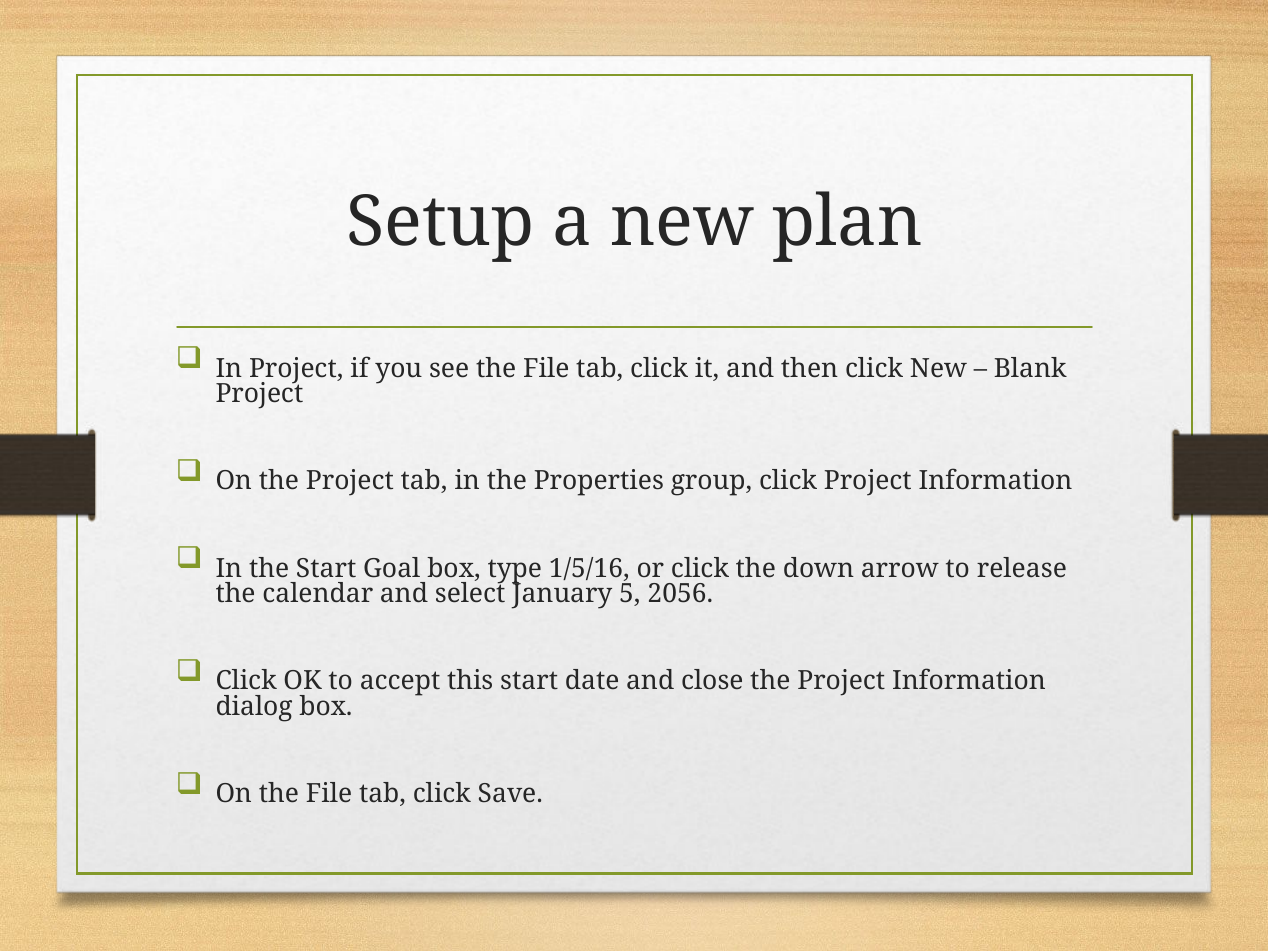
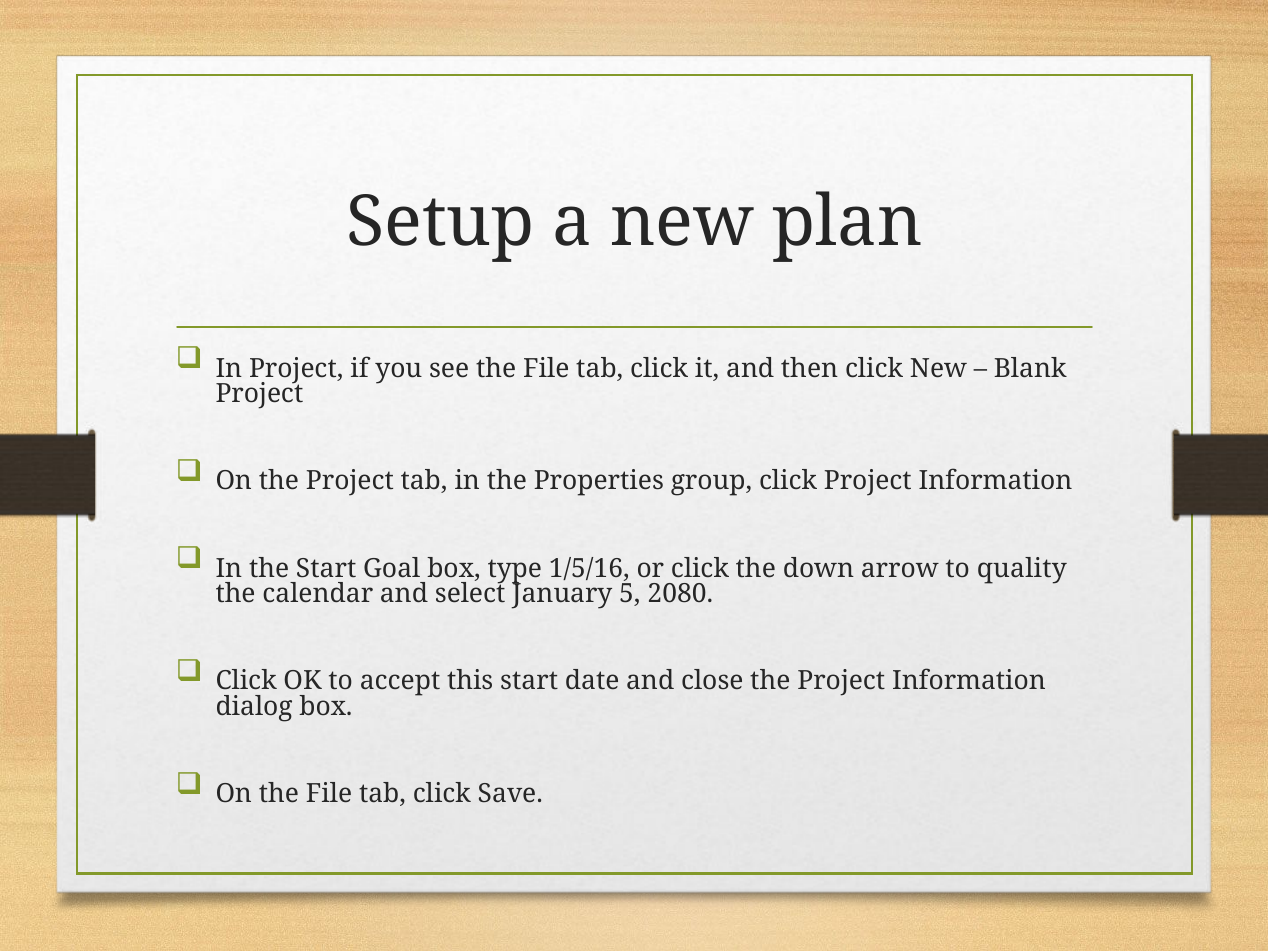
release: release -> quality (1022, 568)
2056: 2056 -> 2080 (680, 594)
